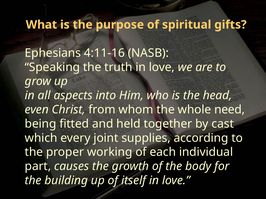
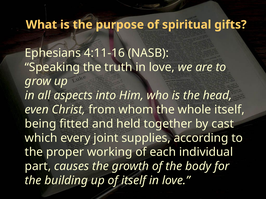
whole need: need -> itself (229, 110)
